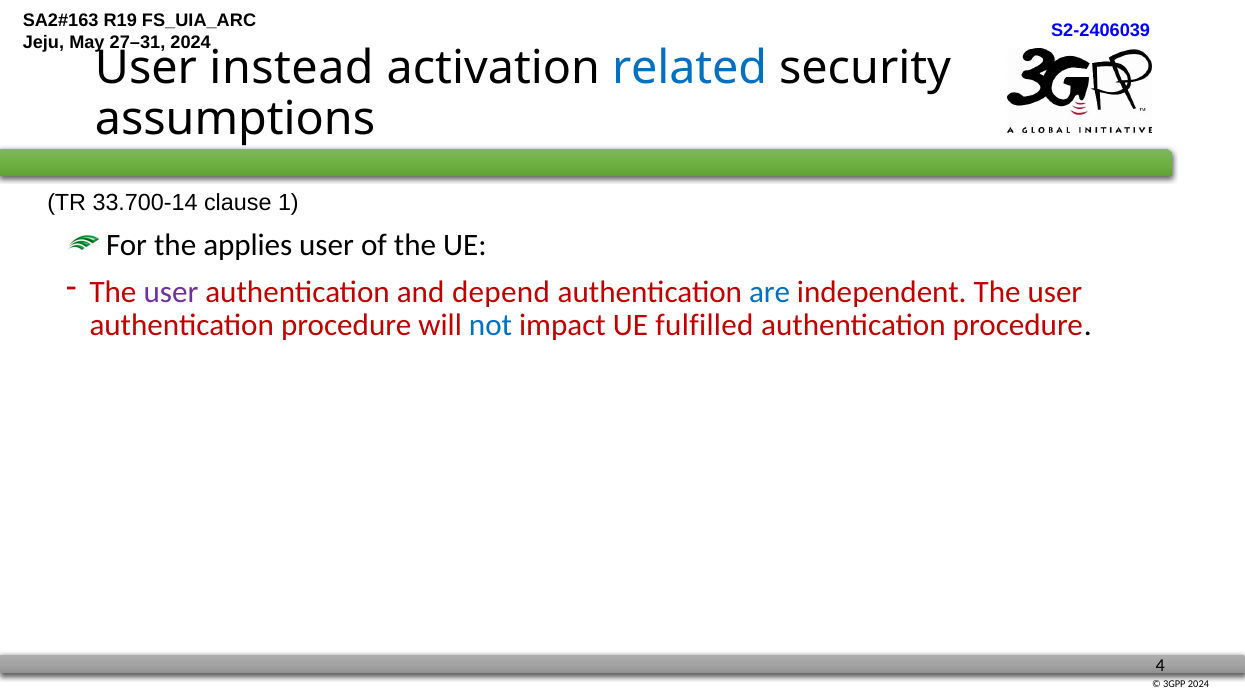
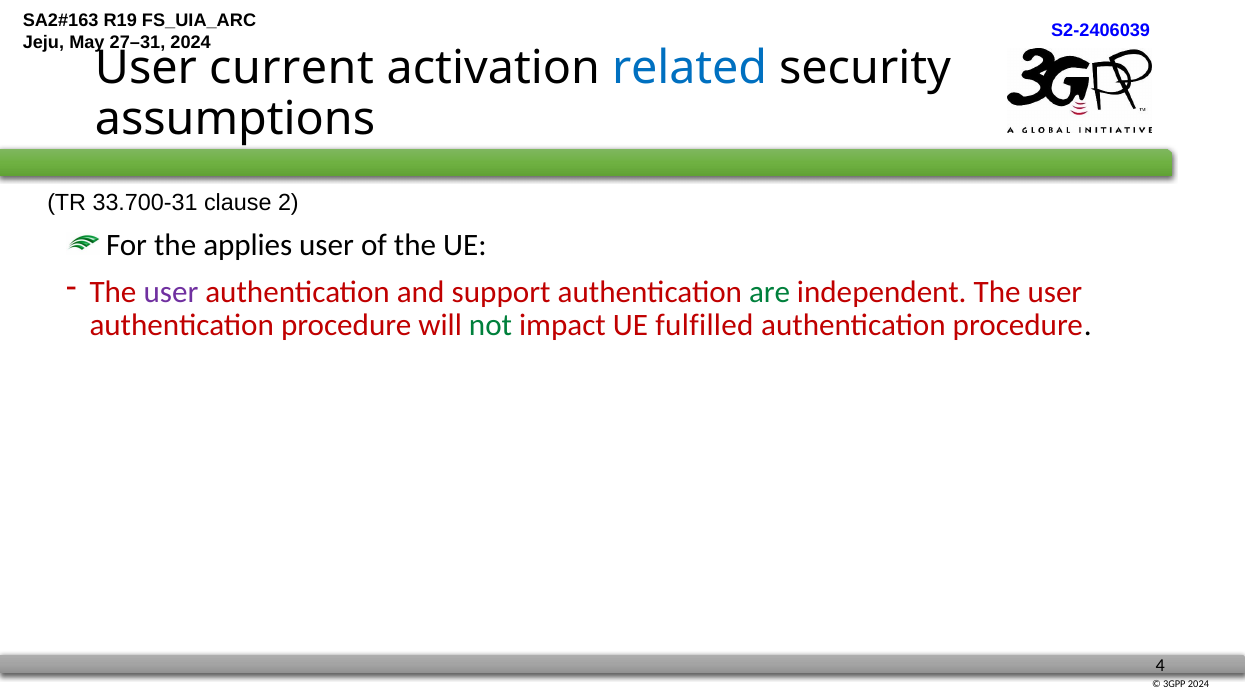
instead: instead -> current (292, 68)
33.700-14: 33.700-14 -> 33.700-31 (145, 203)
1: 1 -> 2 (288, 203)
depend: depend -> support (501, 292)
are colour: blue -> green (770, 292)
not colour: blue -> green (491, 325)
